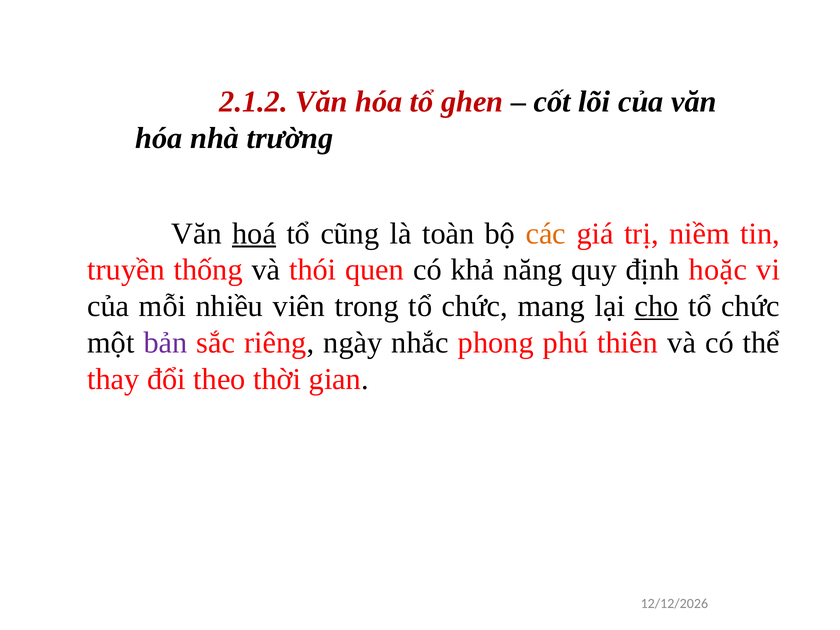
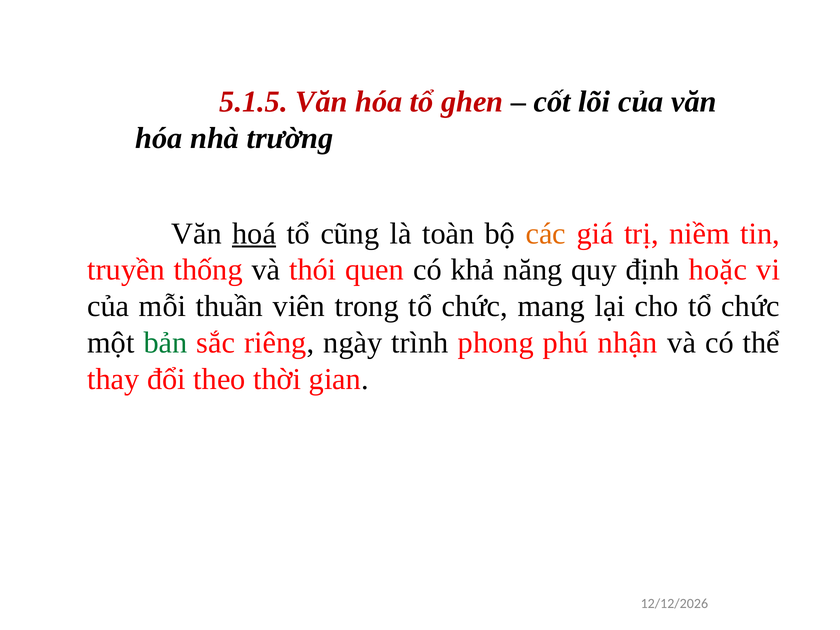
2.1.2: 2.1.2 -> 5.1.5 (254, 102)
nhiều: nhiều -> thuần (229, 306)
cho underline: present -> none (657, 306)
bản colour: purple -> green (165, 343)
nhắc: nhắc -> trình (420, 343)
thiên: thiên -> nhận (628, 343)
